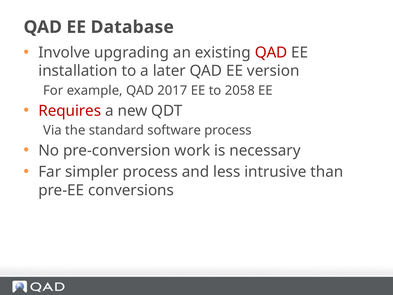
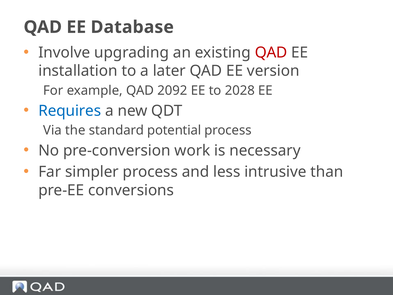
2017: 2017 -> 2092 (172, 90)
2058: 2058 -> 2028 (240, 90)
Requires colour: red -> blue (70, 111)
software: software -> potential (174, 130)
